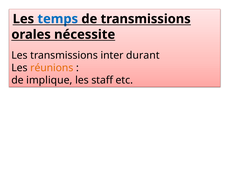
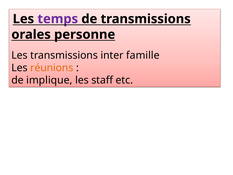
temps colour: blue -> purple (58, 19)
nécessite: nécessite -> personne (85, 34)
durant: durant -> famille (143, 55)
